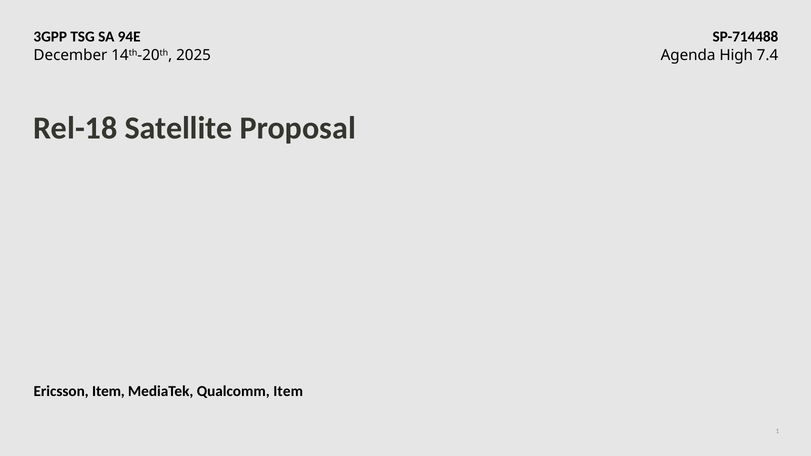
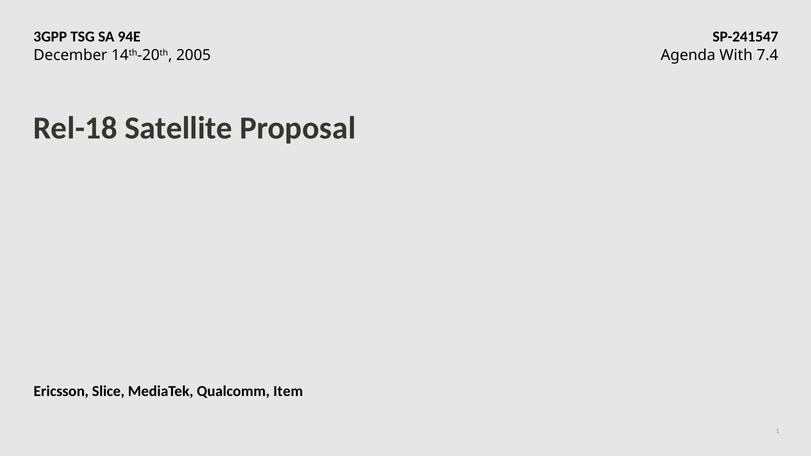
SP-714488: SP-714488 -> SP-241547 (745, 37)
2025: 2025 -> 2005 (194, 55)
High: High -> With (736, 55)
Ericsson Item: Item -> Slice (108, 391)
